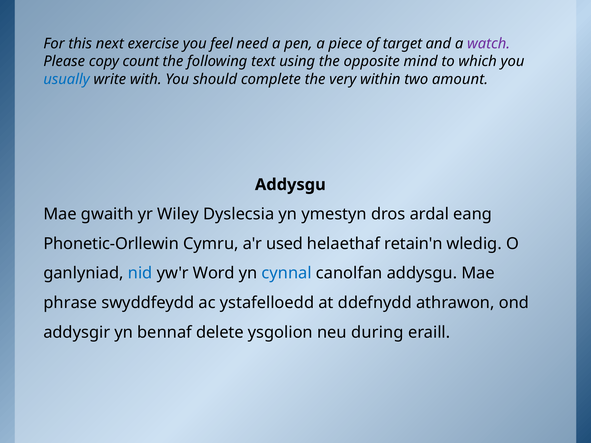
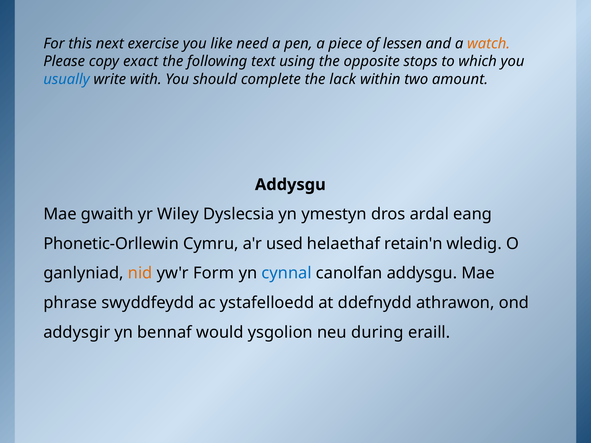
feel: feel -> like (222, 44)
target: target -> lessen (402, 44)
watch colour: purple -> orange (489, 44)
count: count -> exact (141, 61)
mind: mind -> stops (421, 61)
very: very -> lack (343, 79)
nid colour: blue -> orange (140, 273)
Word: Word -> Form (214, 273)
delete: delete -> would (220, 332)
